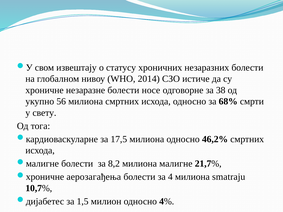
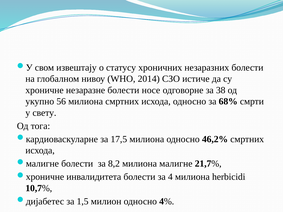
аерозагађења: аерозагађења -> инвалидитета (94, 177)
smatraju: smatraju -> herbicidi (229, 177)
